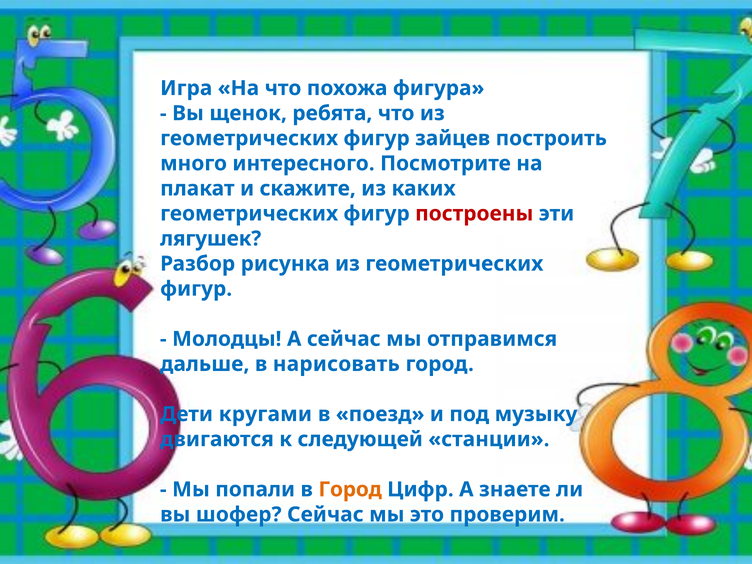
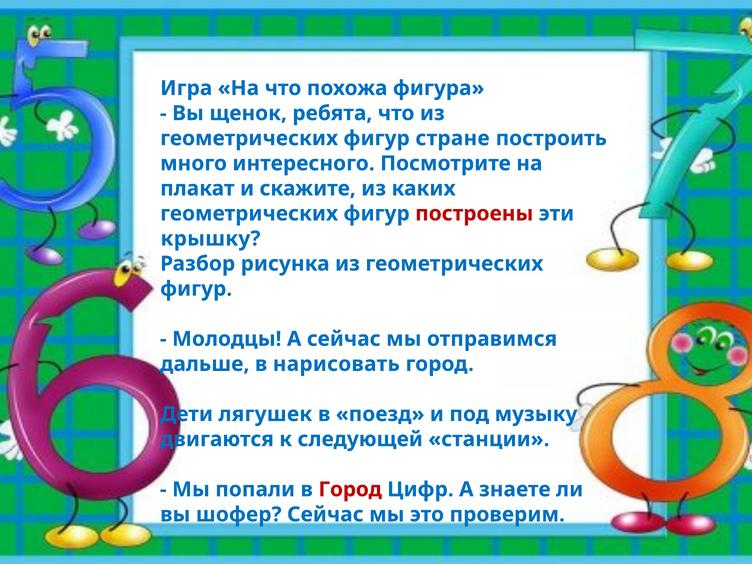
зайцев: зайцев -> стране (453, 138)
лягушек: лягушек -> крышку (210, 239)
кругами: кругами -> лягушек (265, 414)
Город colour: orange -> red (350, 489)
